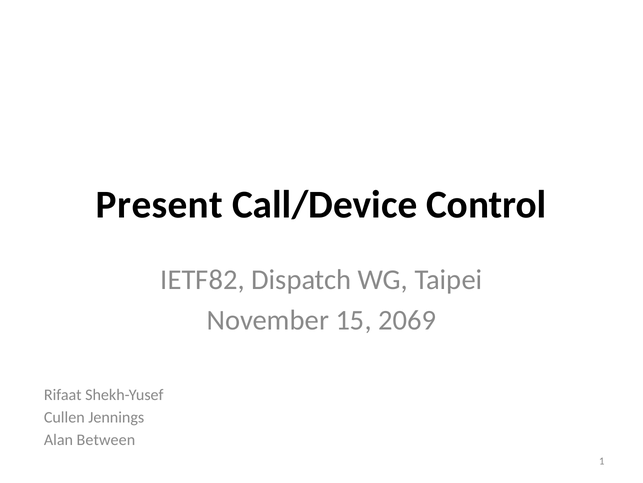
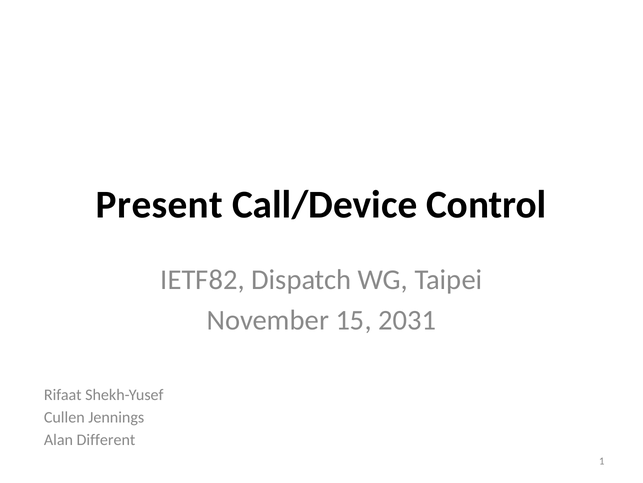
2069: 2069 -> 2031 (407, 320)
Between: Between -> Different (106, 439)
